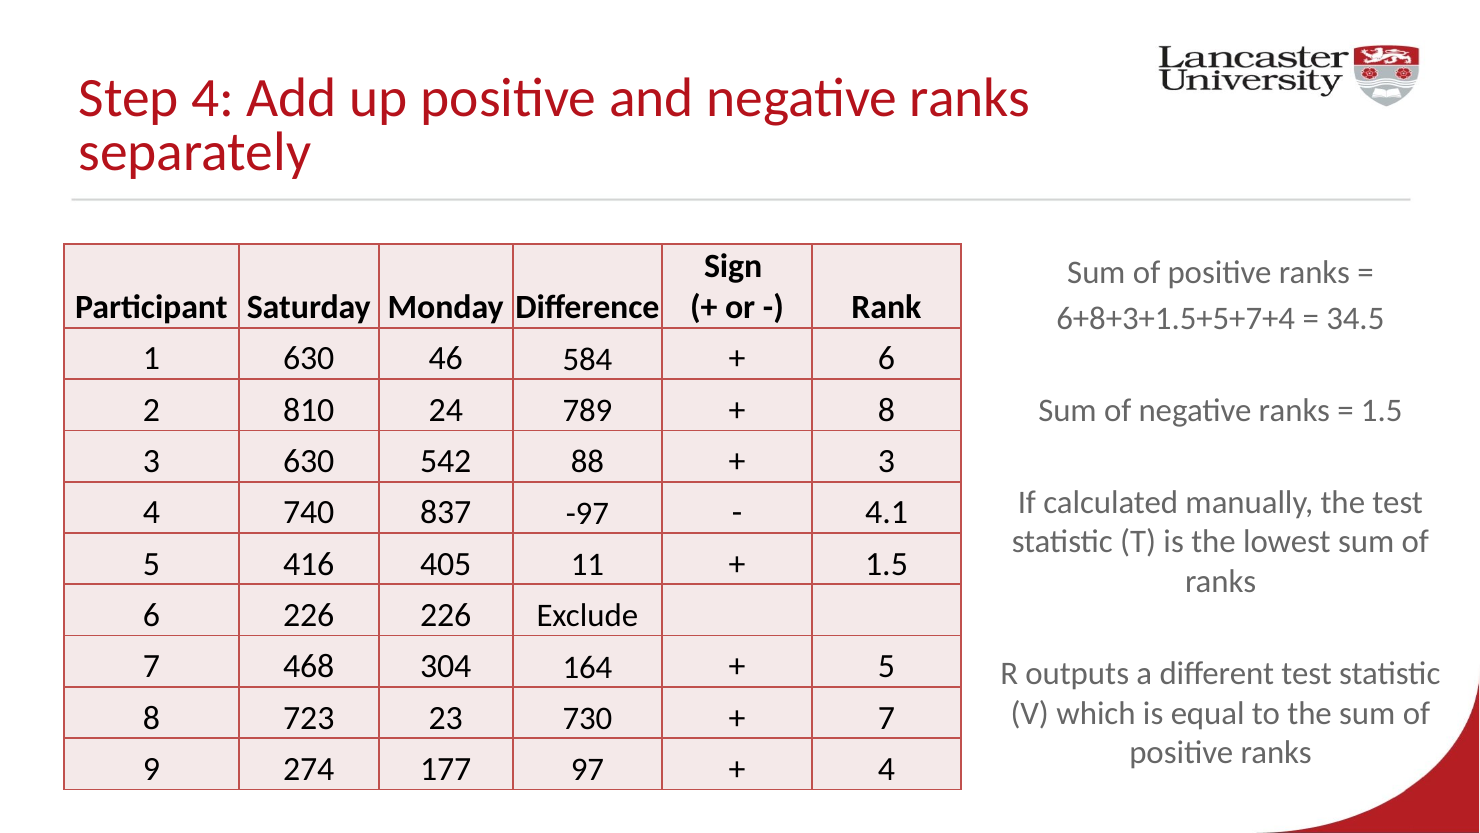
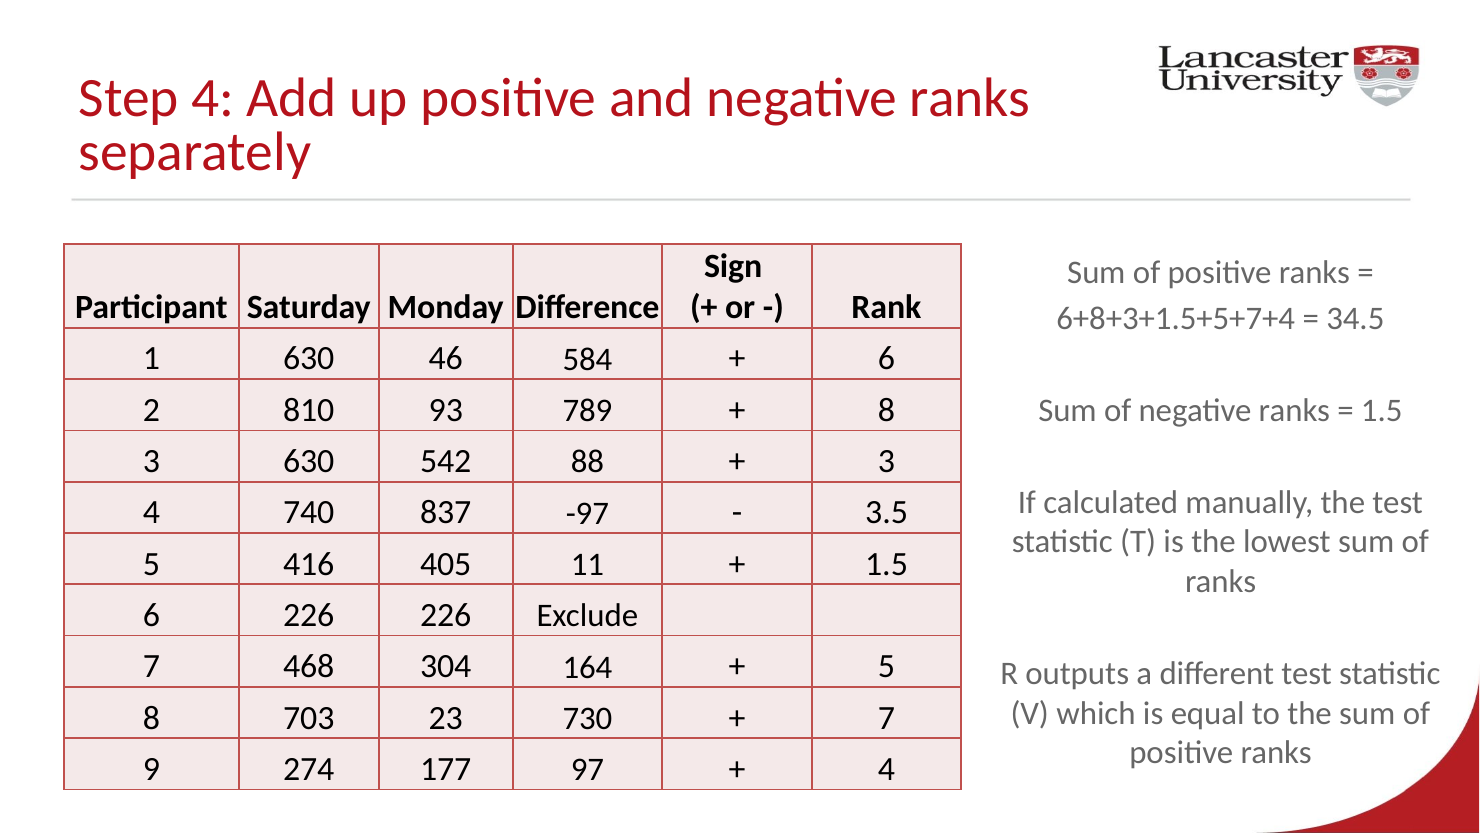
24: 24 -> 93 (446, 410)
4.1: 4.1 -> 3.5 (887, 512)
723: 723 -> 703 (309, 717)
